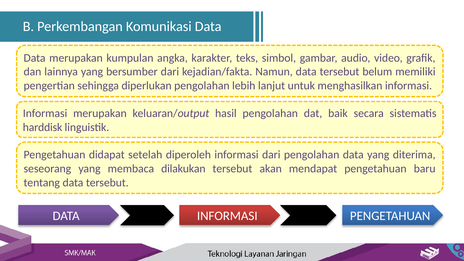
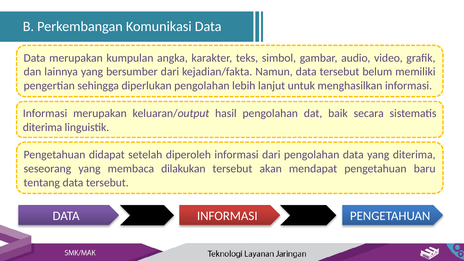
harddisk: harddisk -> diterima (43, 127)
